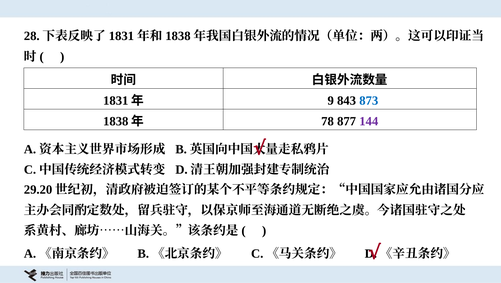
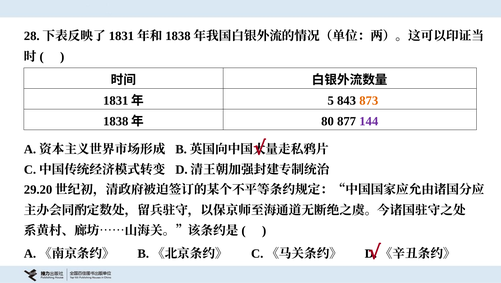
9: 9 -> 5 (331, 101)
873 colour: blue -> orange (369, 101)
78: 78 -> 80 (328, 121)
